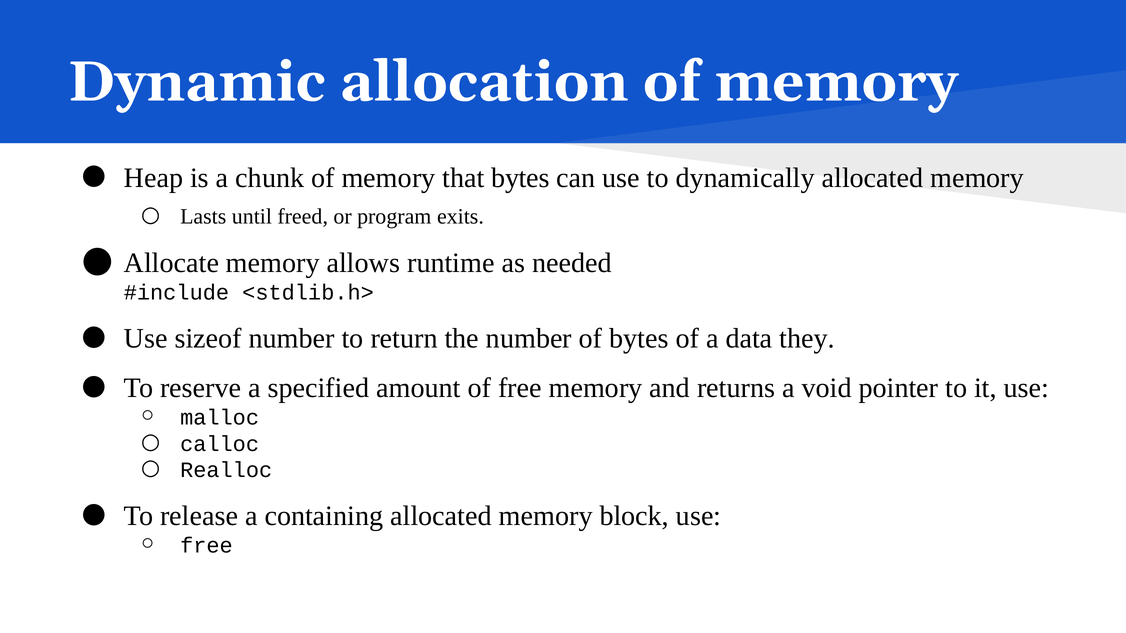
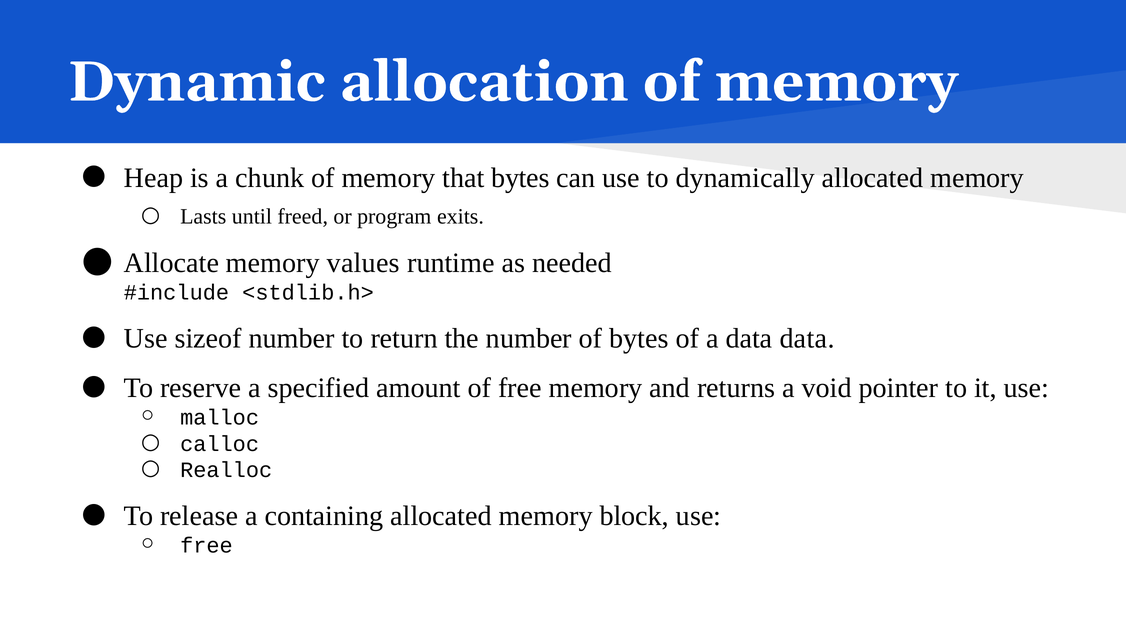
allows: allows -> values (363, 263)
data they: they -> data (807, 339)
